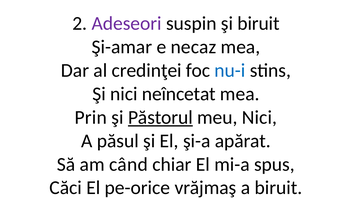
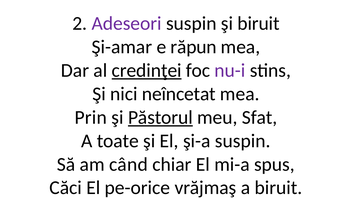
necaz: necaz -> răpun (194, 47)
credinţei underline: none -> present (147, 70)
nu-i colour: blue -> purple (230, 70)
meu Nici: Nici -> Sfat (260, 117)
păsul: păsul -> toate (118, 141)
şi-a apărat: apărat -> suspin (243, 141)
